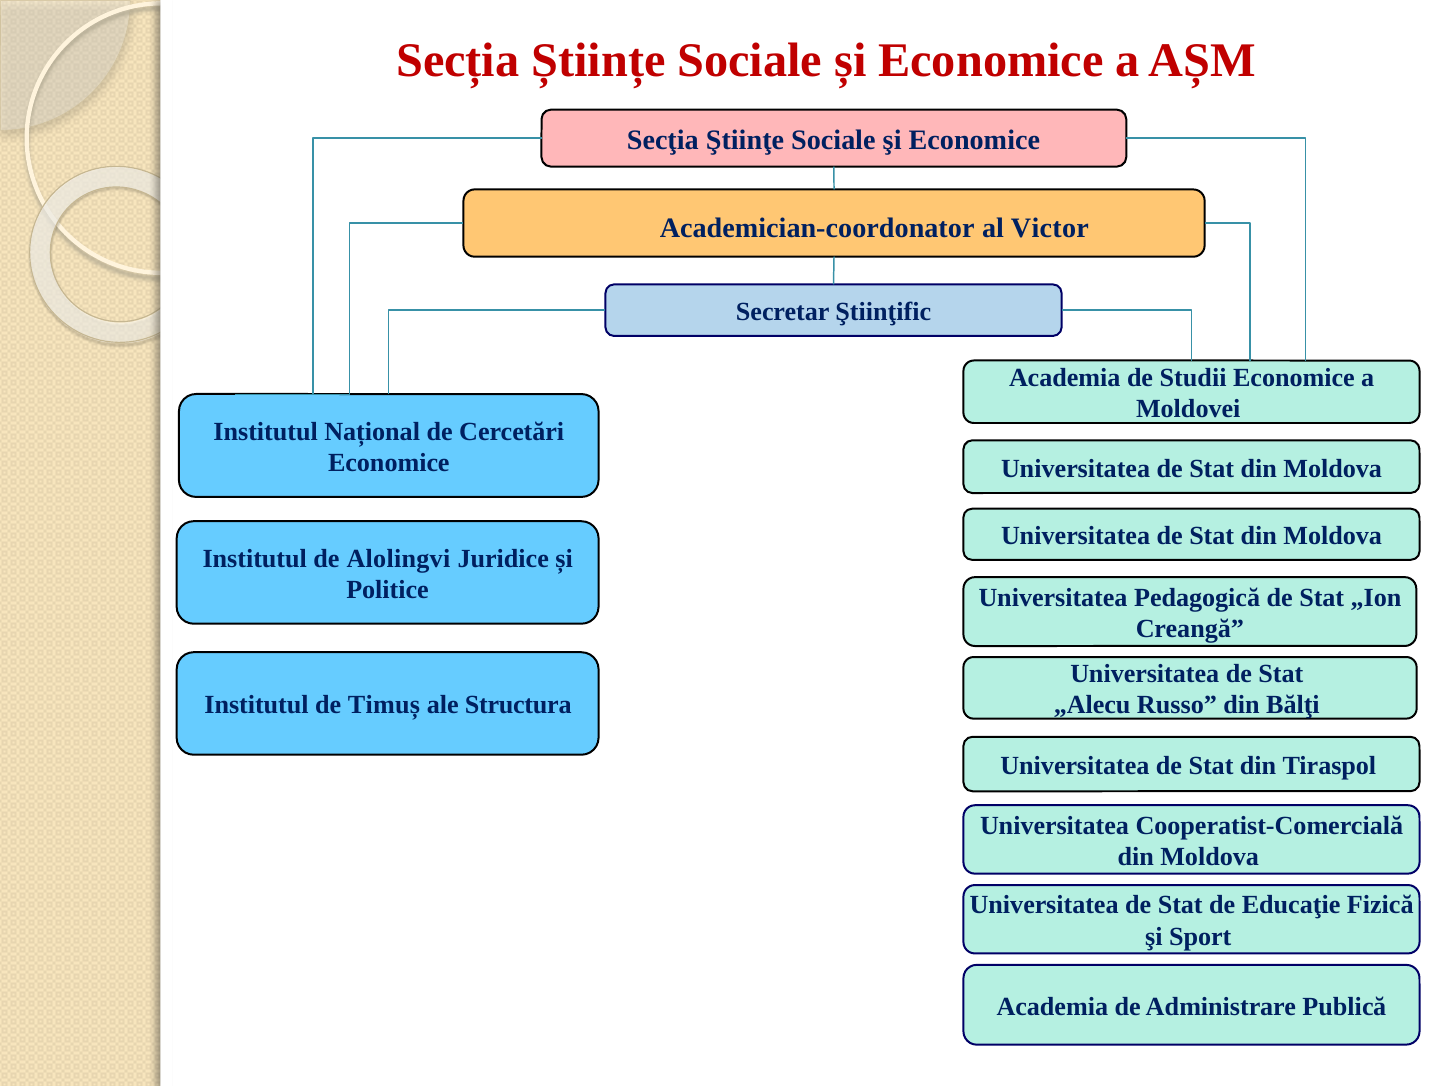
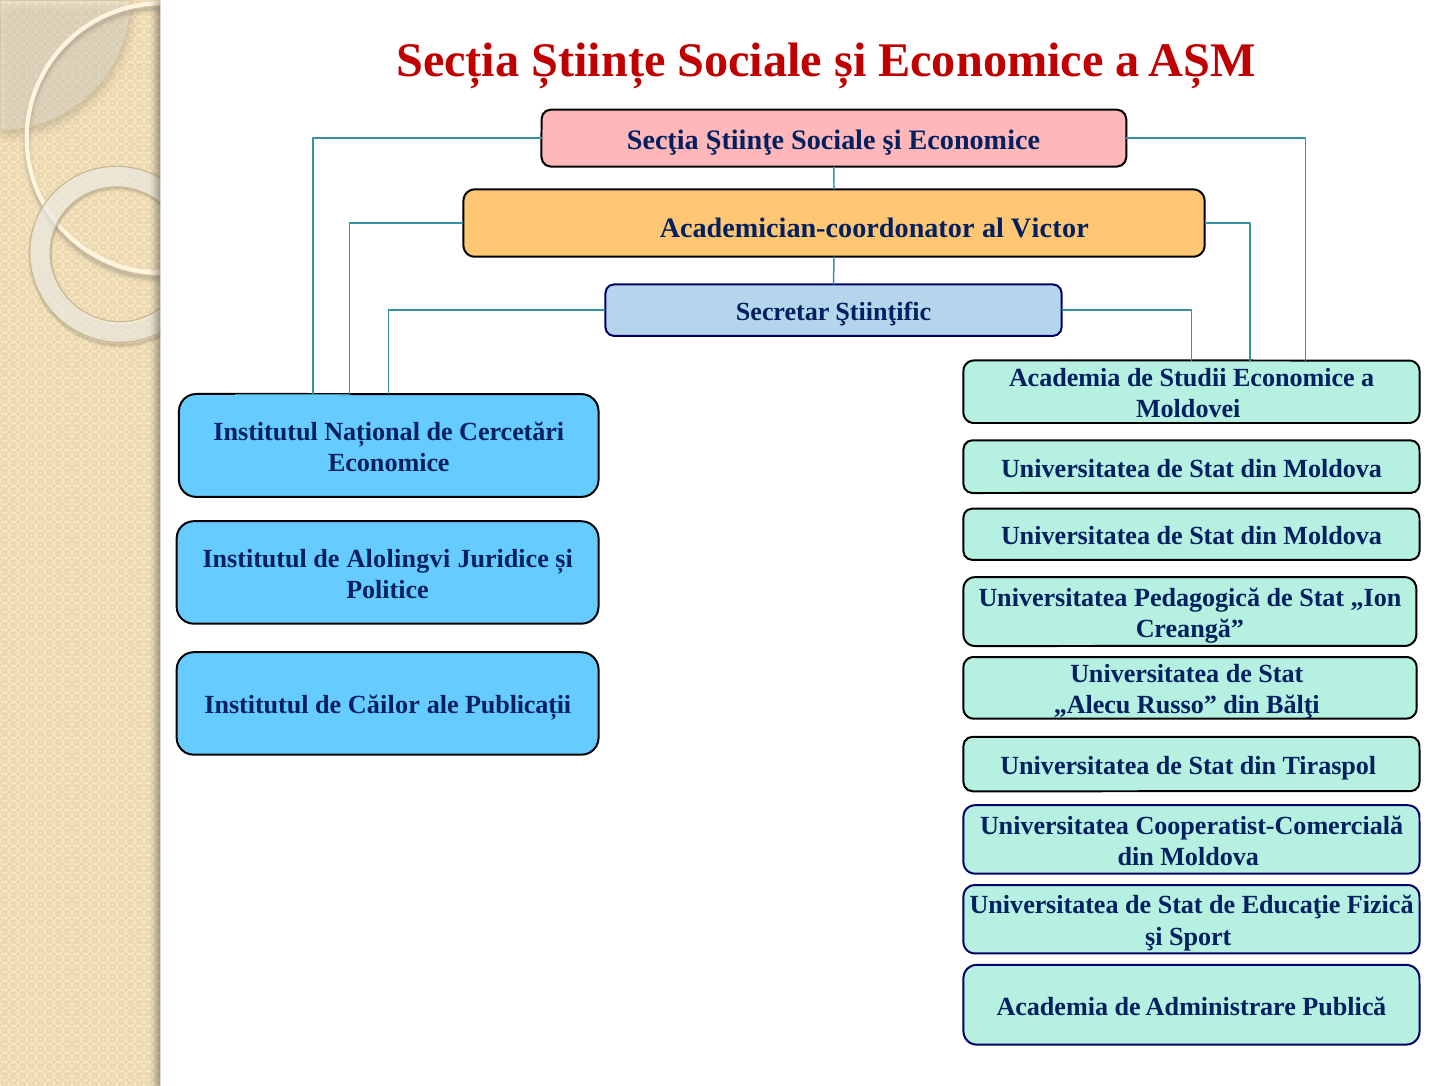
Timuș: Timuș -> Căilor (384, 705)
Structura: Structura -> Publicații (518, 705)
